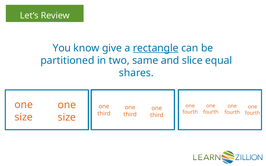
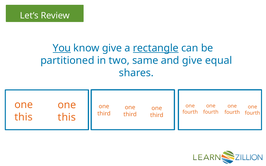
You underline: none -> present (62, 48)
and slice: slice -> give (192, 61)
size: size -> this (24, 117)
size: size -> this (67, 117)
